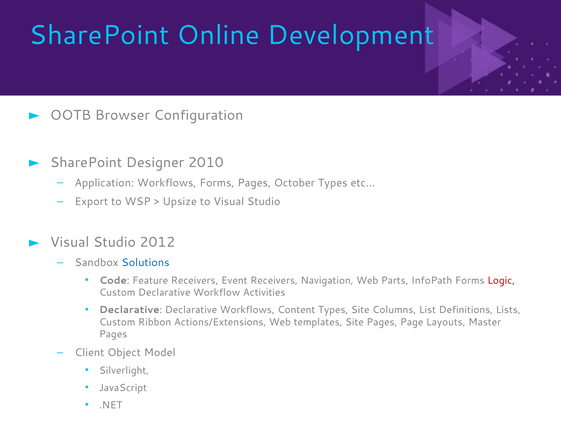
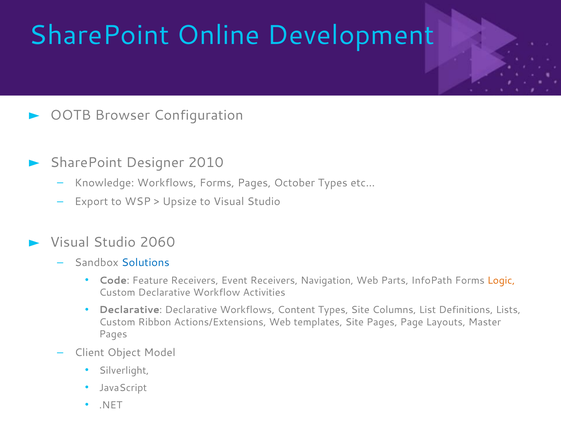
Application: Application -> Knowledge (104, 183)
2012: 2012 -> 2060 (157, 242)
Logic colour: red -> orange (501, 280)
